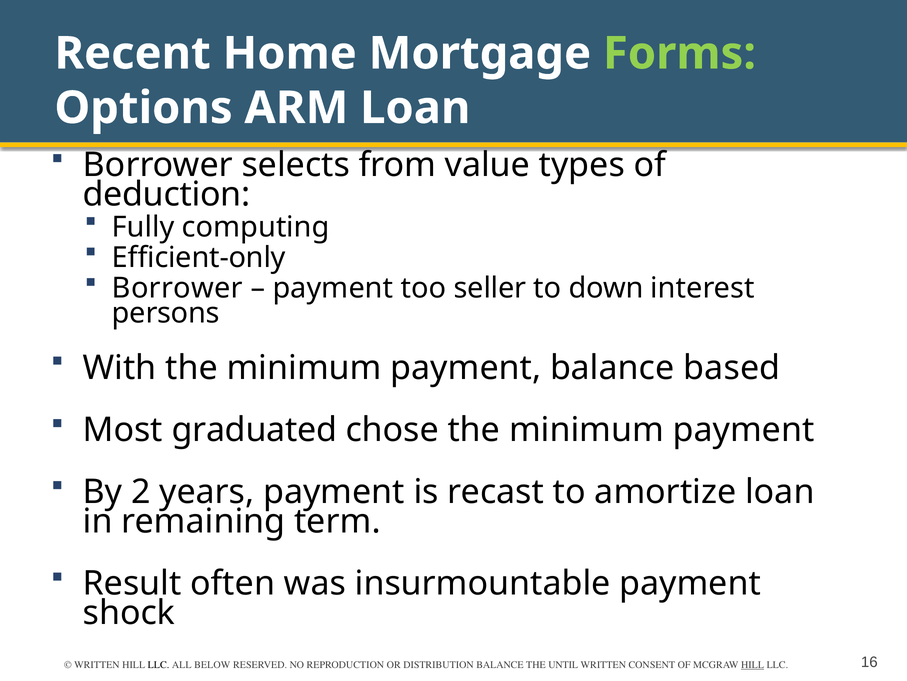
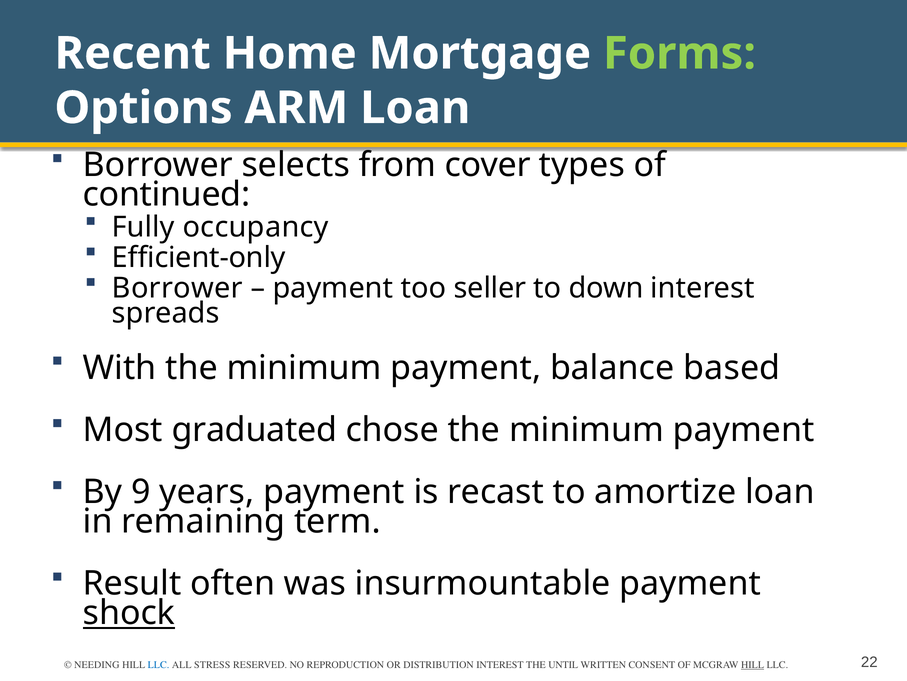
value: value -> cover (488, 165)
deduction: deduction -> continued (166, 194)
computing: computing -> occupancy (256, 227)
persons: persons -> spreads (166, 313)
2: 2 -> 9 (141, 492)
shock underline: none -> present (129, 613)
WRITTEN: WRITTEN -> NEEDING (97, 664)
LLC colour: black -> blue (158, 664)
BELOW: BELOW -> STRESS (212, 664)
DISTRIBUTION BALANCE: BALANCE -> INTEREST (500, 664)
16: 16 -> 22 (869, 662)
